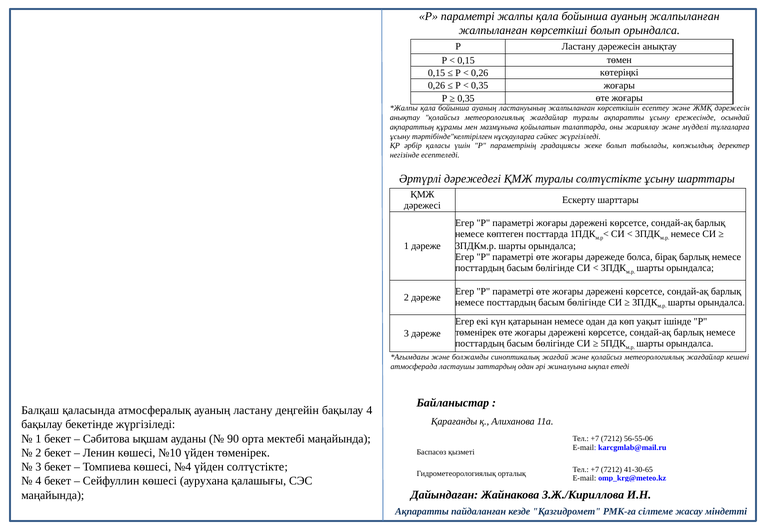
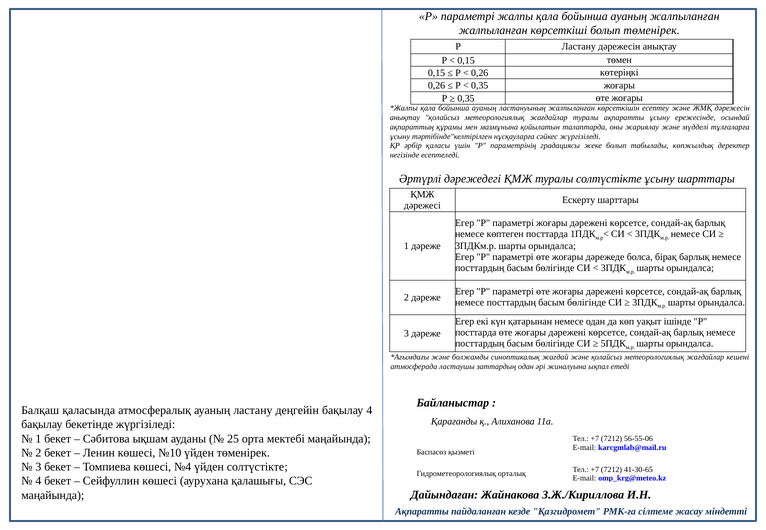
болып орындалса: орындалса -> төменірек (652, 30)
төменірек: төменірек -> посттарда (476, 333)
90: 90 -> 25 (233, 439)
